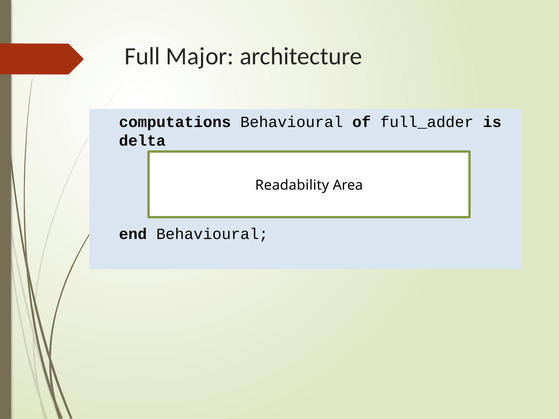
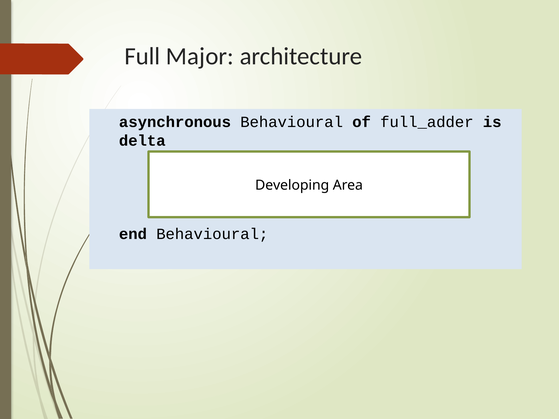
computations: computations -> asynchronous (175, 122)
Readability: Readability -> Developing (292, 185)
